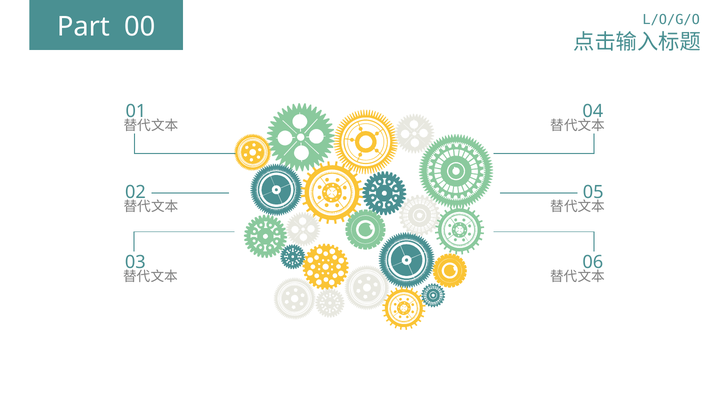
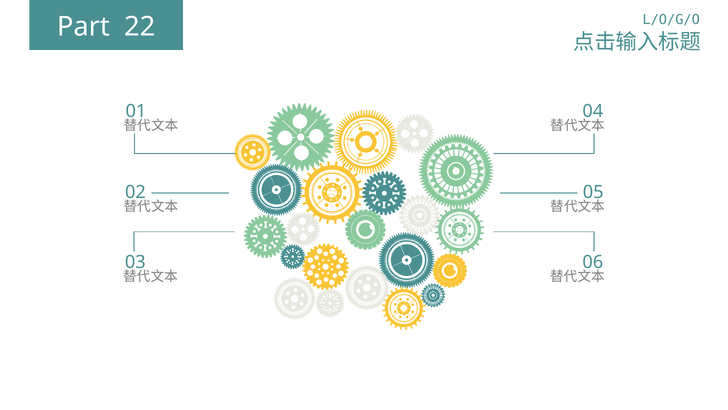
00: 00 -> 22 (140, 27)
